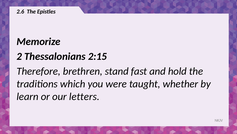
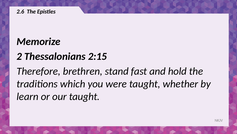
our letters: letters -> taught (84, 96)
